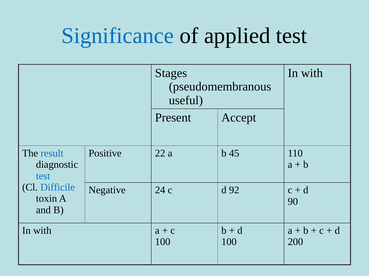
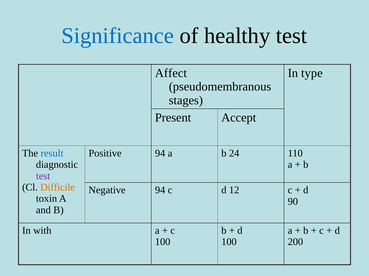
applied: applied -> healthy (237, 36)
Stages: Stages -> Affect (171, 73)
with: with -> type (312, 73)
useful: useful -> stages (186, 101)
Positive 22: 22 -> 94 (160, 154)
45: 45 -> 24 (234, 154)
test colour: blue -> purple (43, 176)
Difficile colour: blue -> orange (58, 188)
Negative 24: 24 -> 94 (160, 191)
92: 92 -> 12 (234, 191)
